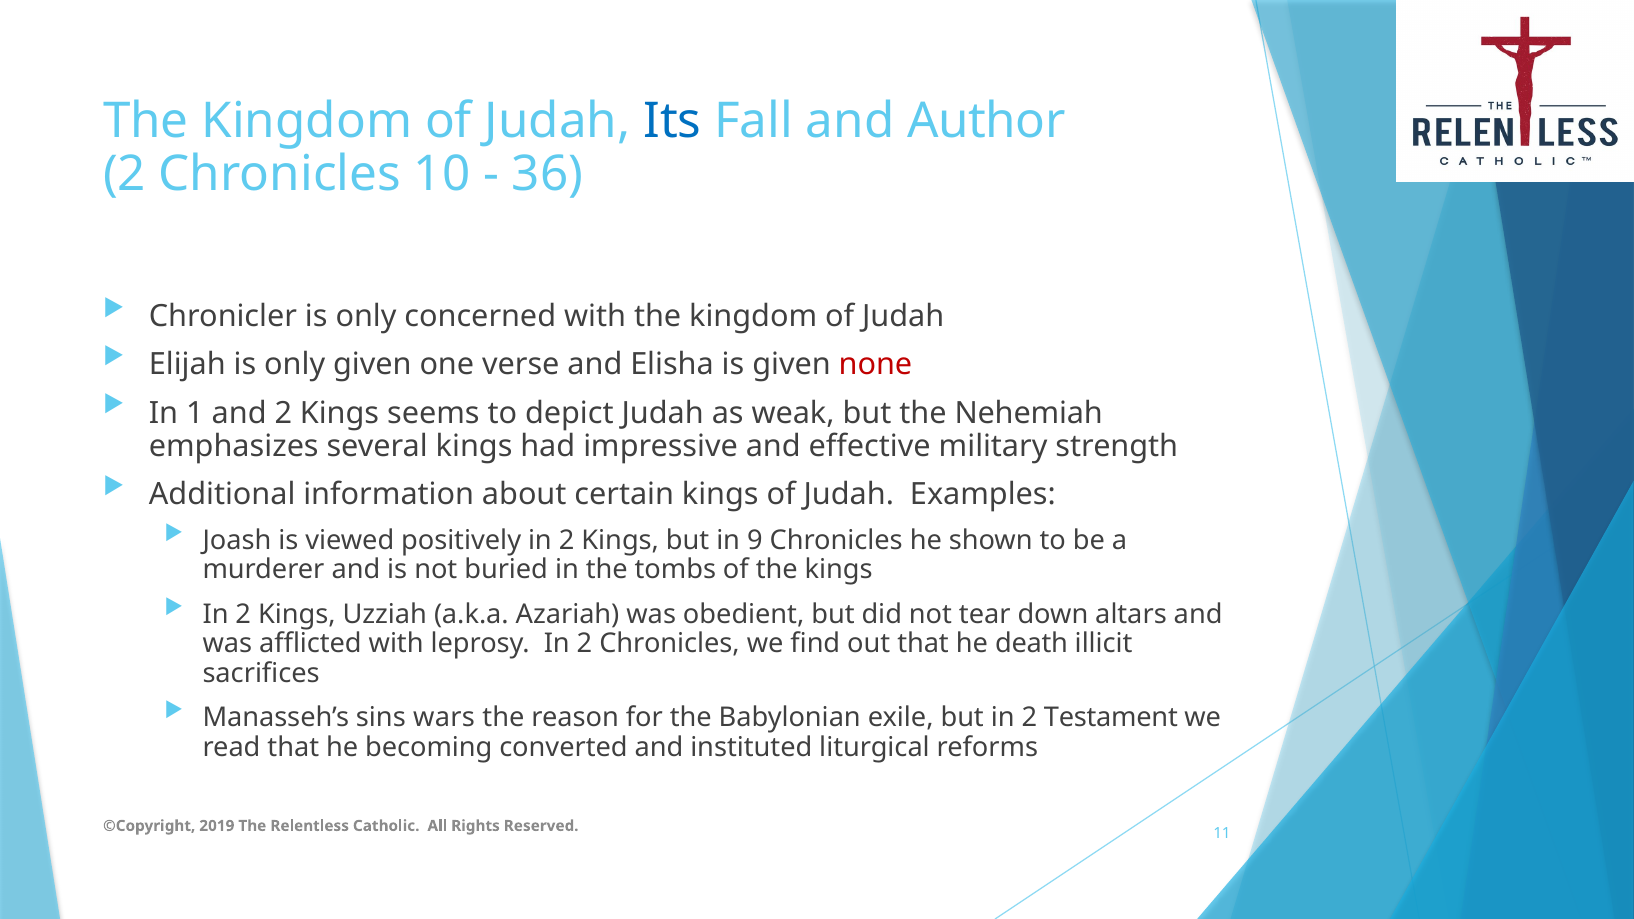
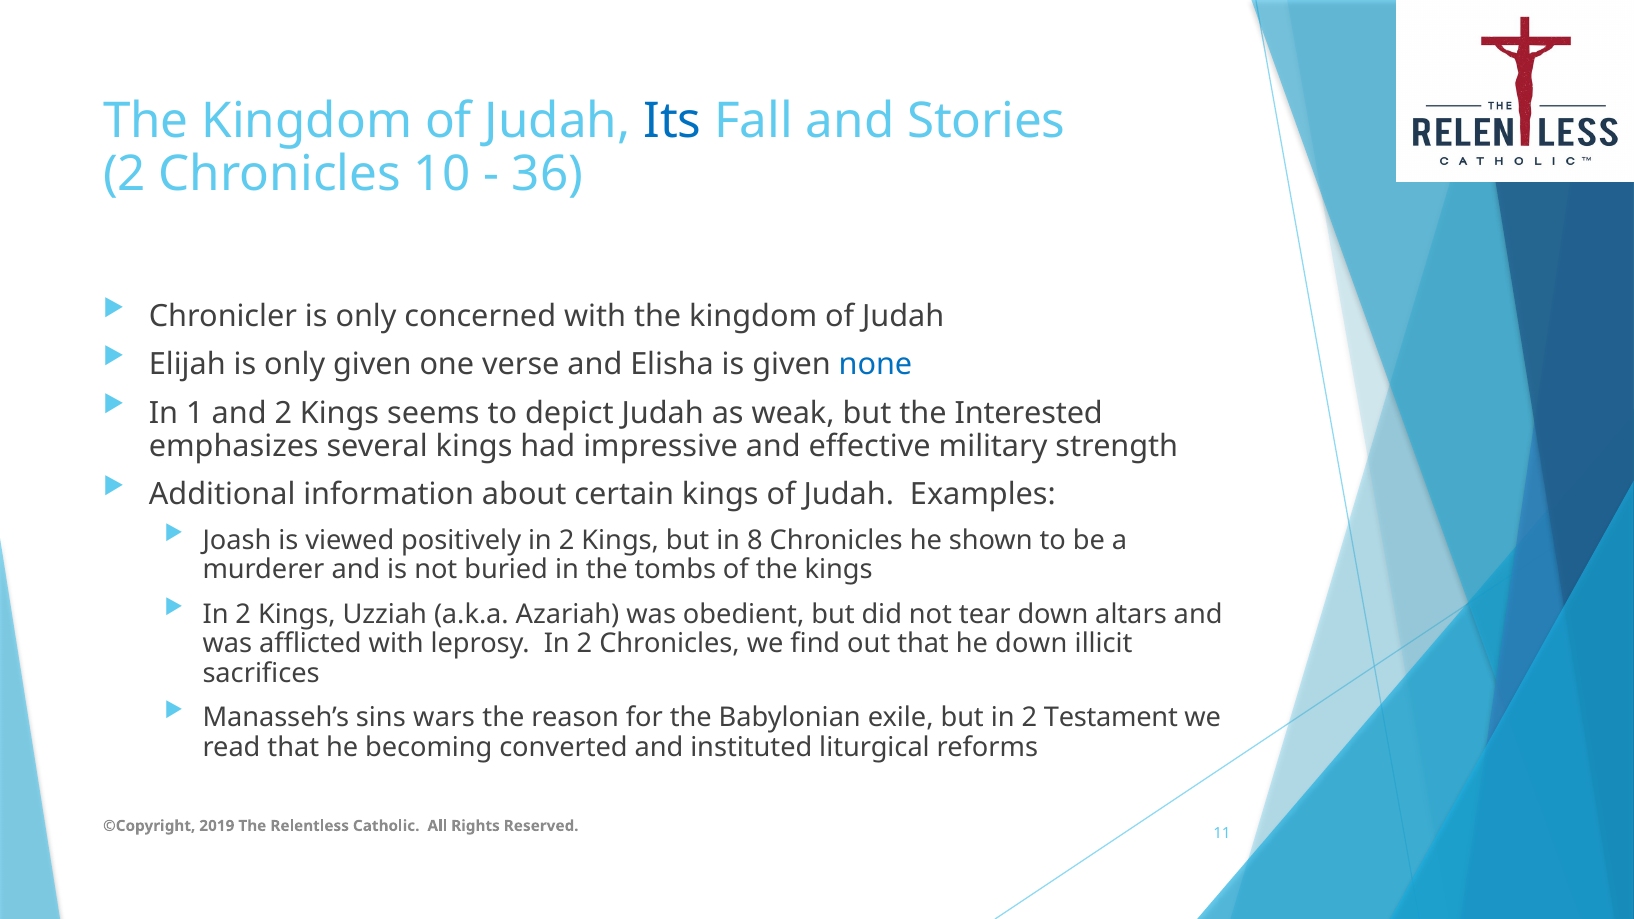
Author: Author -> Stories (986, 121)
none colour: red -> blue (875, 365)
Nehemiah: Nehemiah -> Interested (1029, 413)
9: 9 -> 8 (755, 541)
he death: death -> down (1031, 644)
